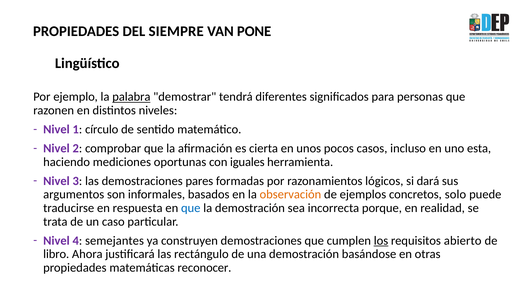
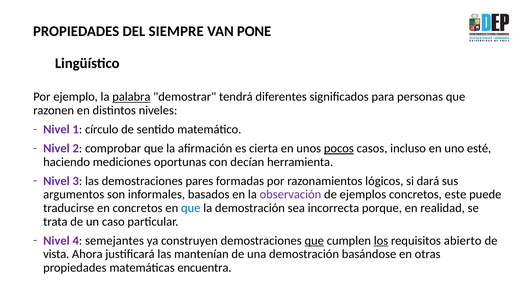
pocos underline: none -> present (339, 149)
esta: esta -> esté (479, 149)
iguales: iguales -> decían (247, 162)
observación colour: orange -> purple (290, 195)
solo: solo -> este (455, 195)
en respuesta: respuesta -> concretos (138, 208)
que underline: none -> present (314, 241)
libro: libro -> vista (56, 254)
rectángulo: rectángulo -> mantenían (201, 254)
reconocer: reconocer -> encuentra (204, 268)
